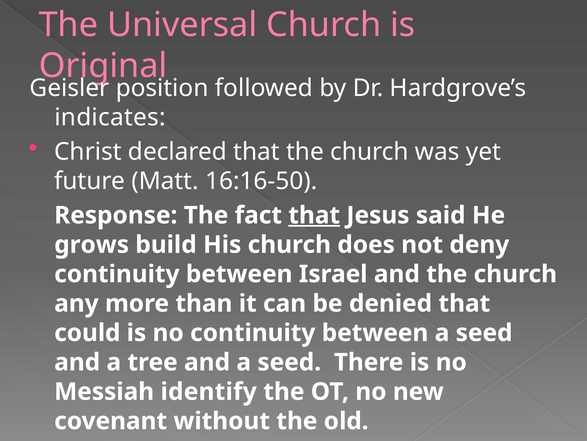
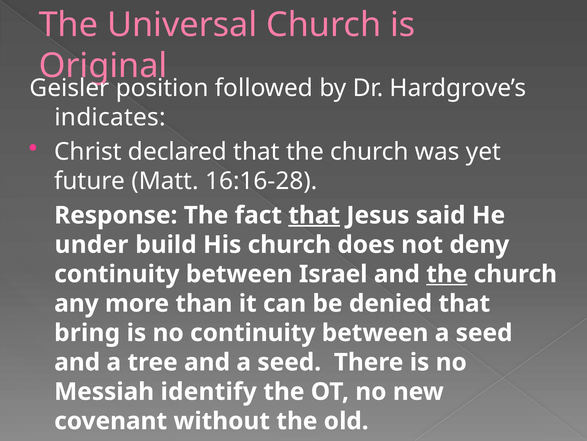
16:16-50: 16:16-50 -> 16:16-28 (261, 181)
grows: grows -> under (91, 244)
the underline: none -> present (447, 274)
could: could -> bring (87, 332)
